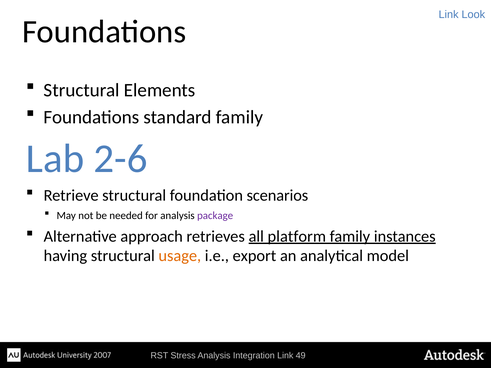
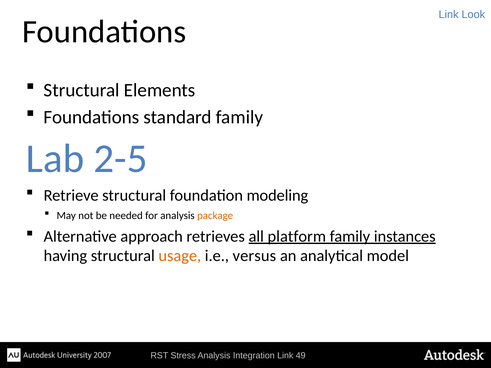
2-6: 2-6 -> 2-5 (120, 159)
scenarios: scenarios -> modeling (277, 196)
package colour: purple -> orange (215, 216)
export: export -> versus (254, 256)
